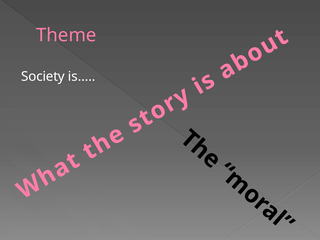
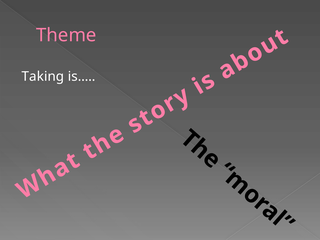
Society: Society -> Taking (43, 76)
